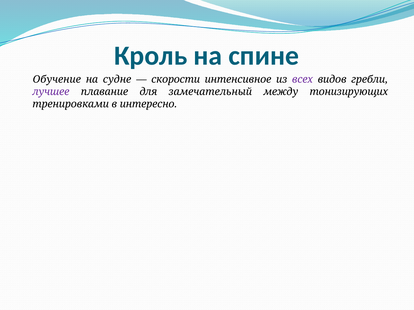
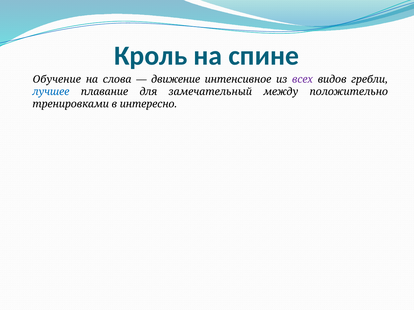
судне: судне -> слова (117, 79)
скорости: скорости -> движение (176, 79)
лучшее colour: purple -> blue (51, 92)
тонизирующих: тонизирующих -> положительно (349, 92)
